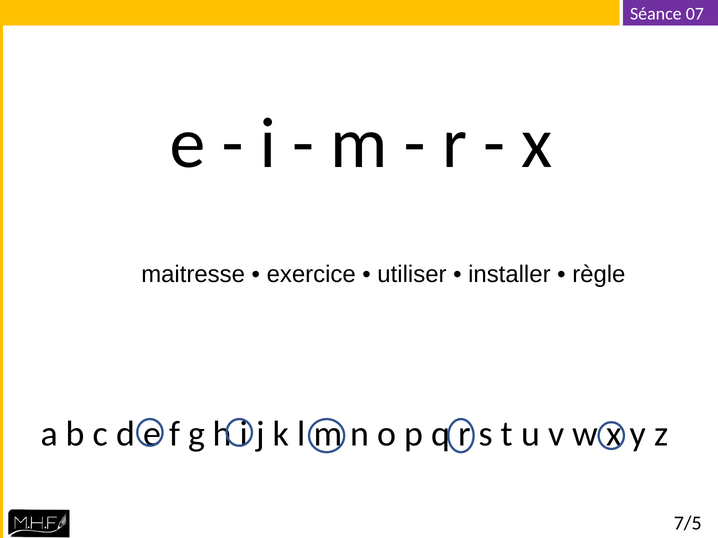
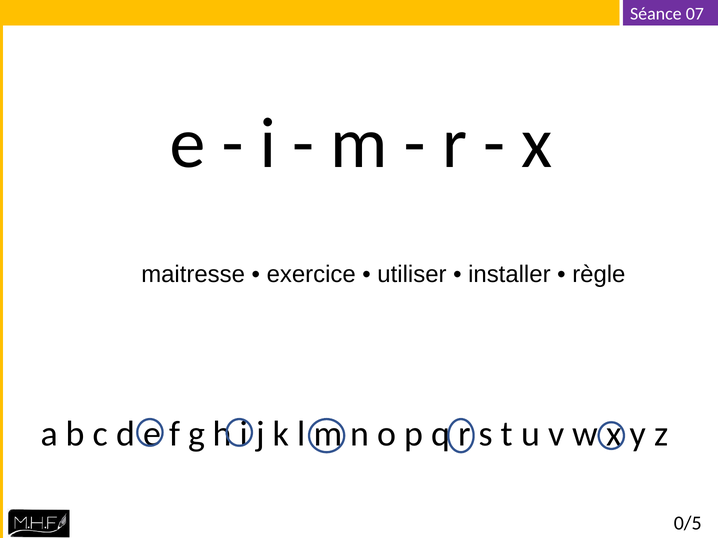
7/5: 7/5 -> 0/5 (688, 524)
